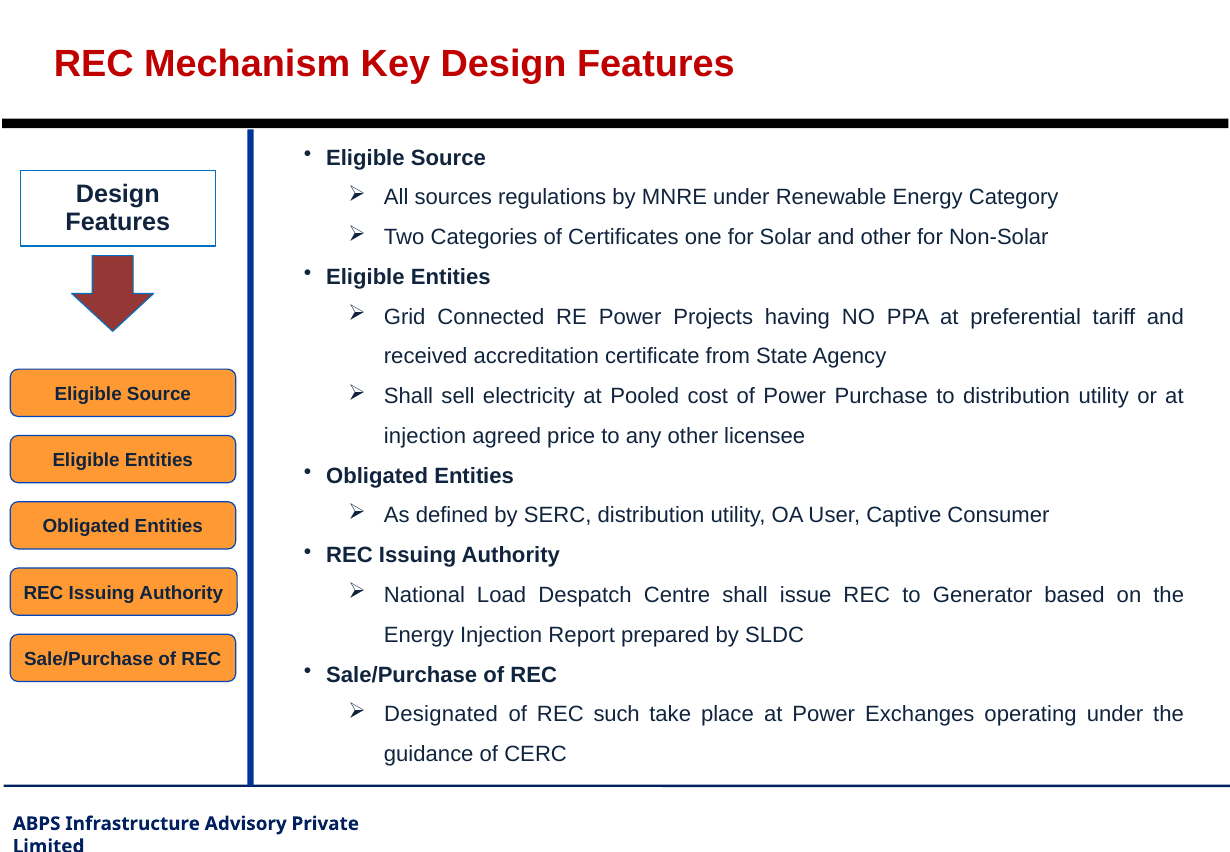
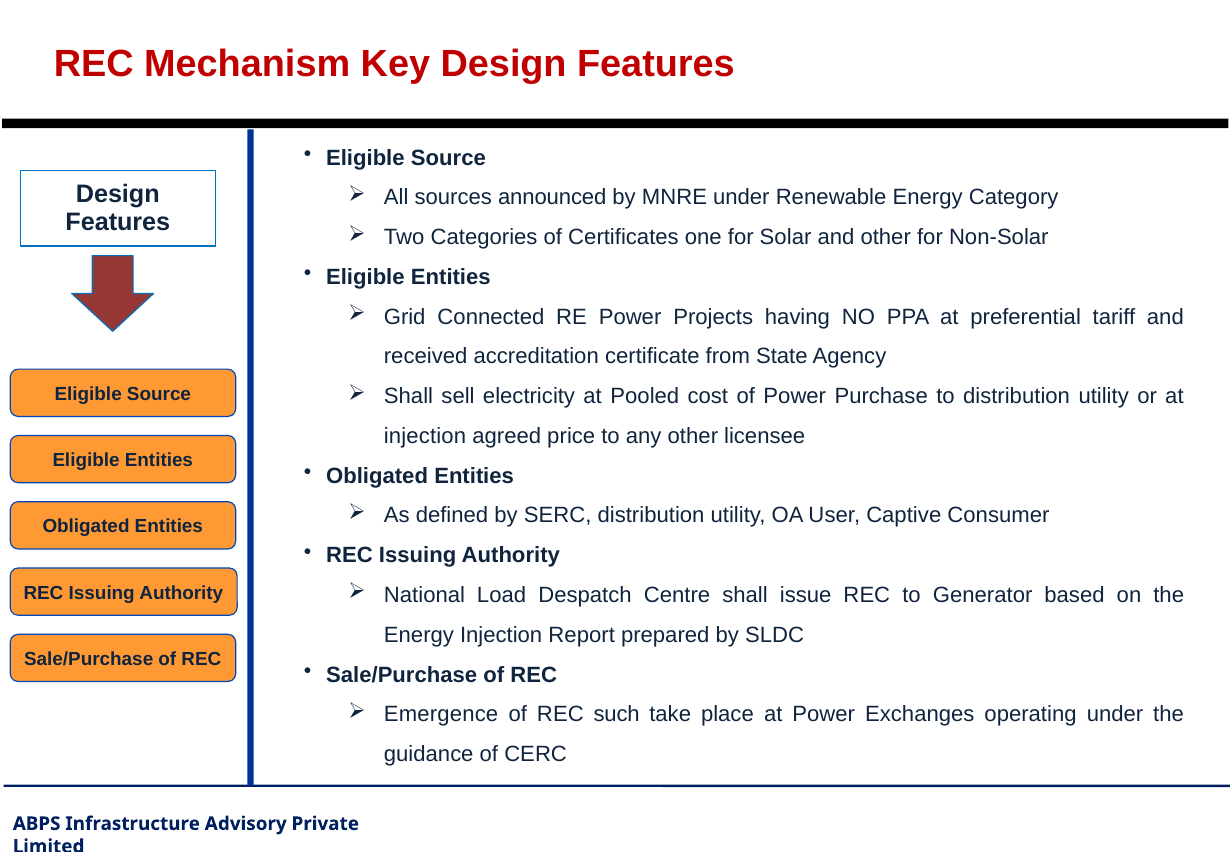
regulations: regulations -> announced (552, 197)
Designated: Designated -> Emergence (441, 714)
